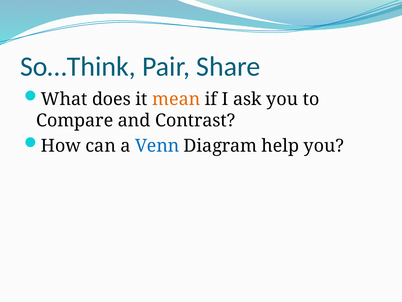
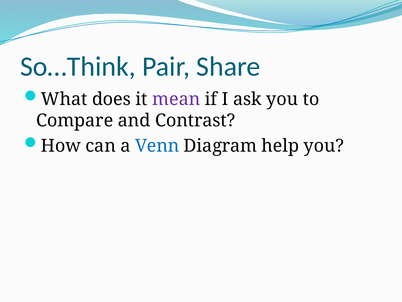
mean colour: orange -> purple (176, 99)
